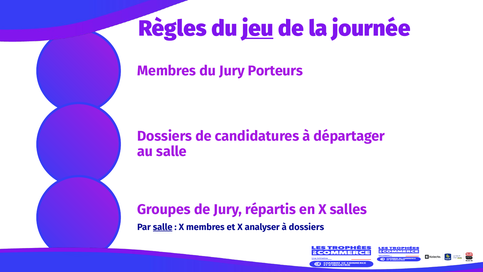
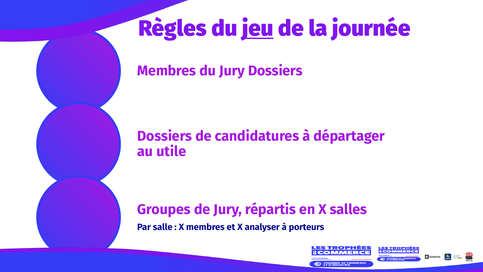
Jury Porteurs: Porteurs -> Dossiers (275, 71)
au salle: salle -> utile (171, 151)
salle underline: present -> none (163, 227)
à dossiers: dossiers -> porteurs (306, 227)
